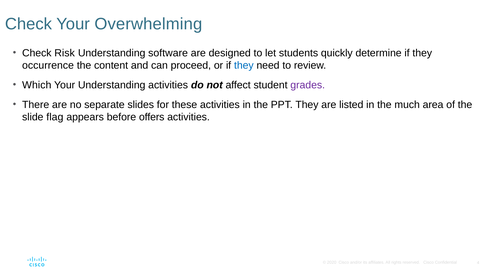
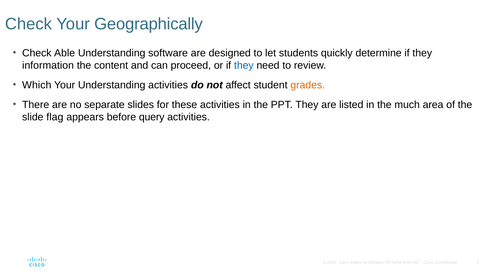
Overwhelming: Overwhelming -> Geographically (149, 24)
Risk: Risk -> Able (65, 53)
occurrence: occurrence -> information (48, 65)
grades colour: purple -> orange (308, 85)
offers: offers -> query (152, 117)
